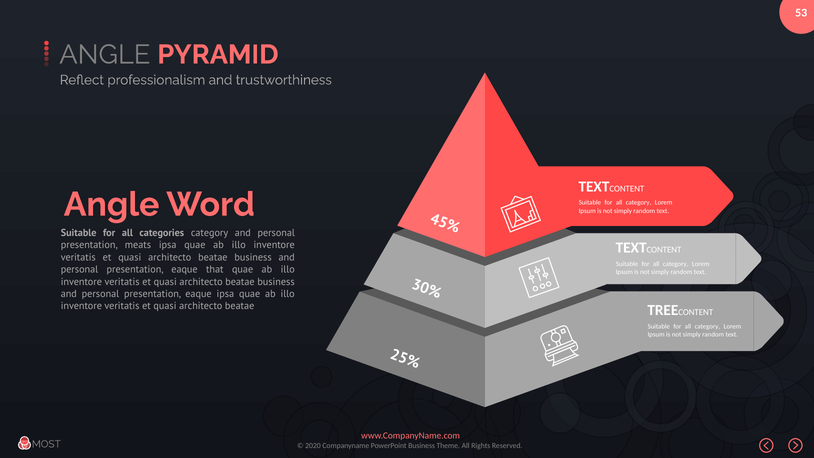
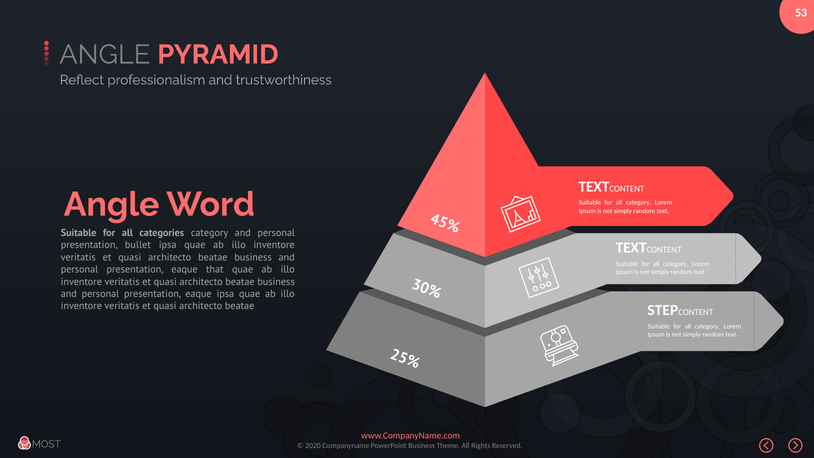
meats: meats -> bullet (138, 245)
TREE: TREE -> STEP (663, 310)
